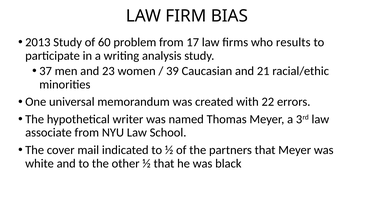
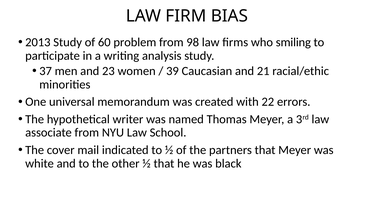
17: 17 -> 98 (193, 42)
results: results -> smiling (293, 42)
